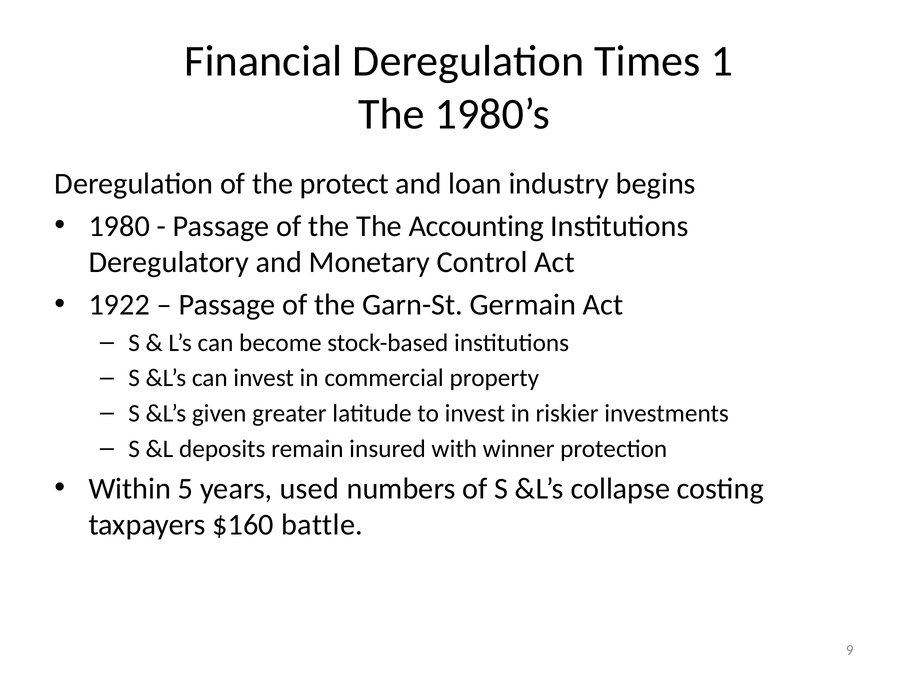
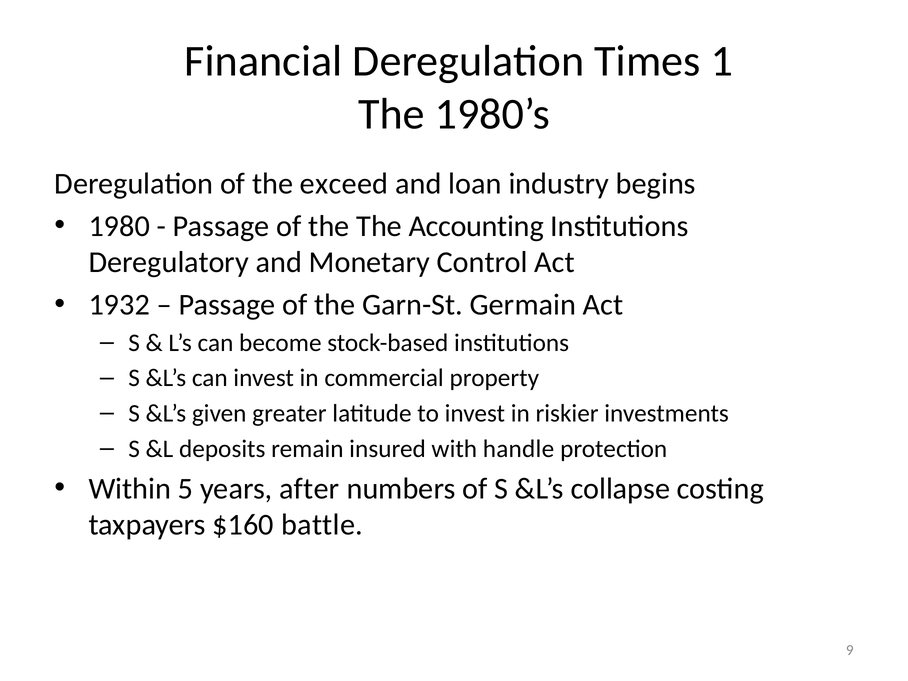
protect: protect -> exceed (344, 184)
1922: 1922 -> 1932 (119, 305)
winner: winner -> handle (518, 449)
used: used -> after (309, 489)
